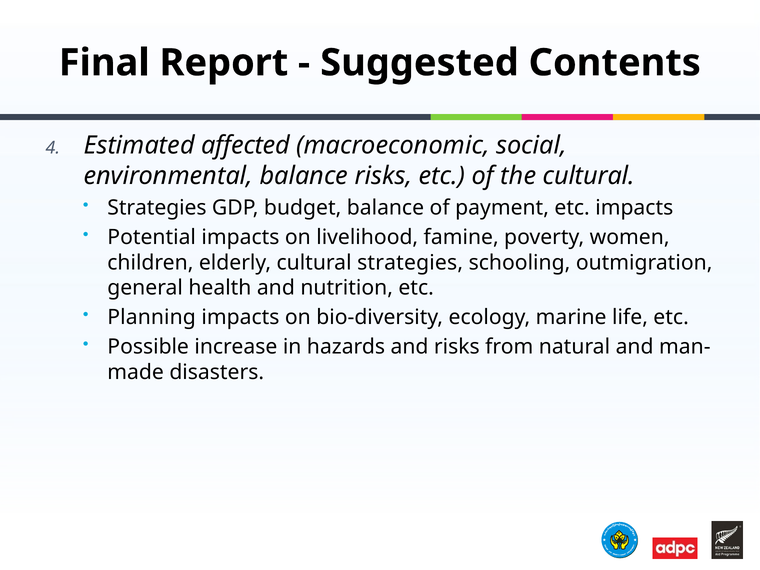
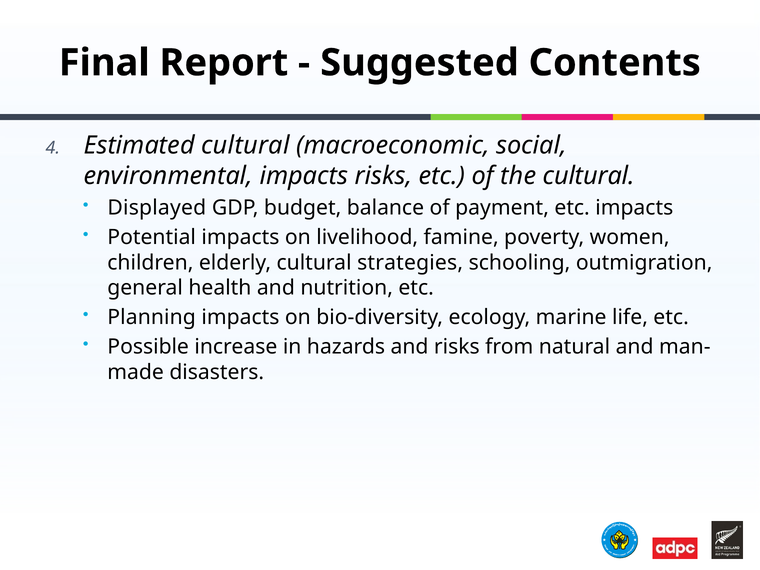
Estimated affected: affected -> cultural (245, 145)
environmental balance: balance -> impacts (304, 176)
Strategies: Strategies -> Displayed (157, 208)
